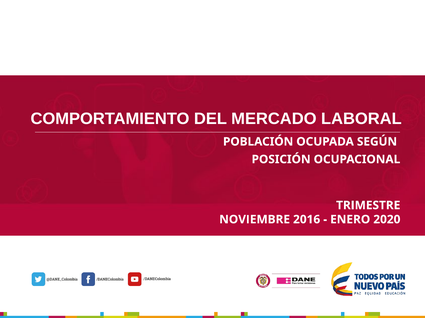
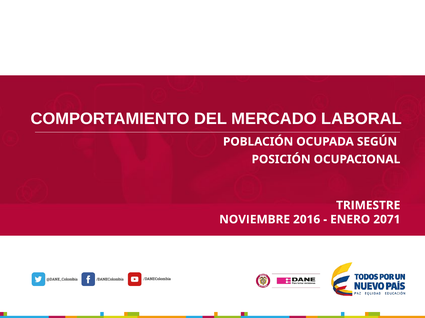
2020: 2020 -> 2071 (387, 220)
